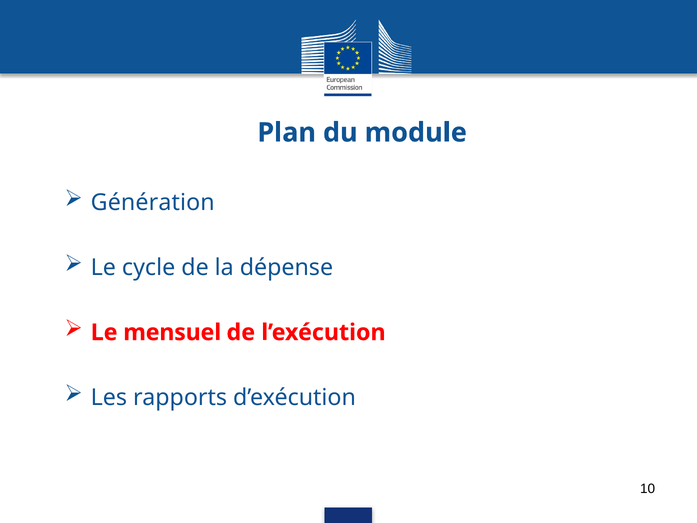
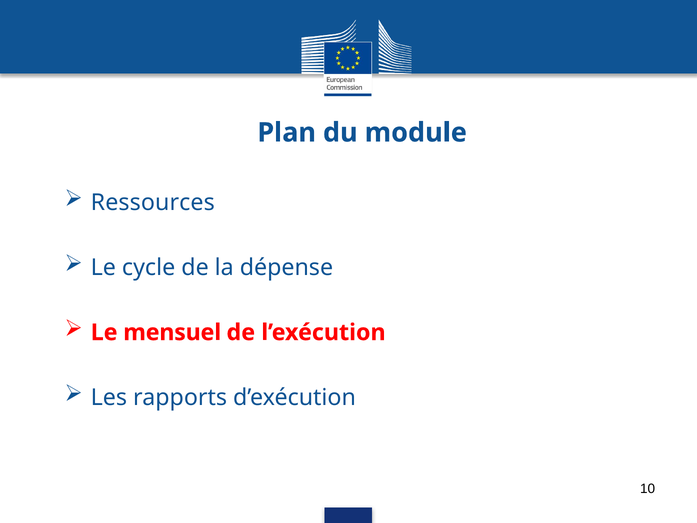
Génération: Génération -> Ressources (153, 202)
